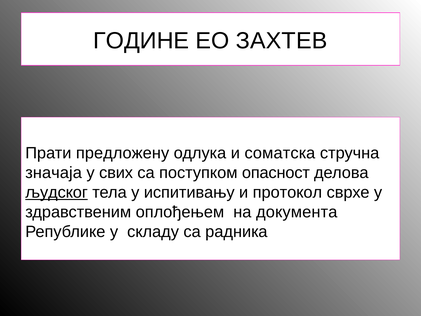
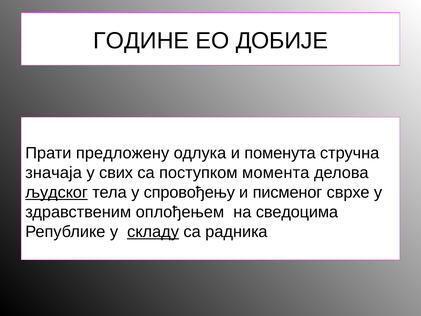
ЗАХТЕВ: ЗАХТЕВ -> ДОБИЈЕ (282, 41)
соматска: соматска -> поменута (280, 153)
опасност: опасност -> момента (276, 173)
испитивању: испитивању -> спровођењу (189, 192)
протокол: протокол -> писменог (287, 192)
документа: документа -> сведоцима (297, 212)
складу underline: none -> present (153, 232)
